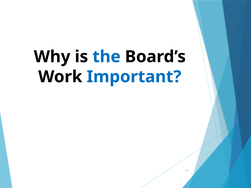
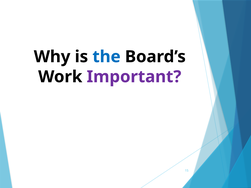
Important colour: blue -> purple (134, 77)
